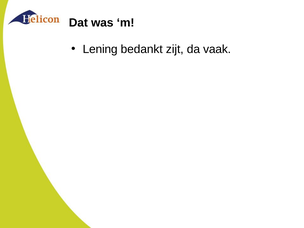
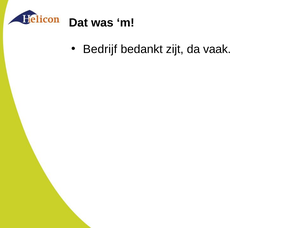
Lening: Lening -> Bedrijf (100, 49)
